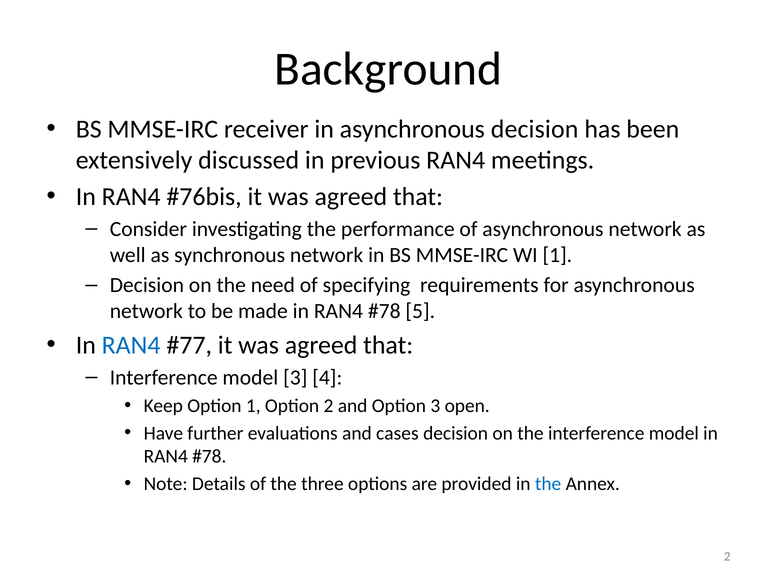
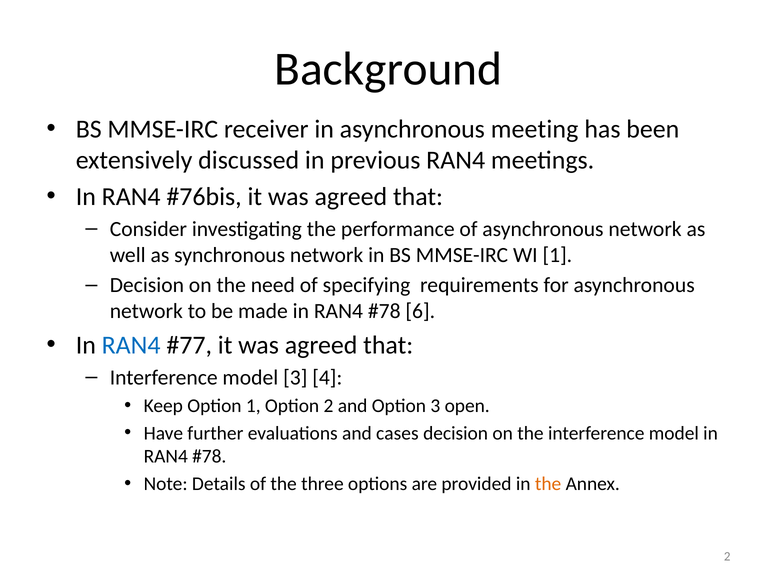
asynchronous decision: decision -> meeting (535, 129)
5: 5 -> 6 (420, 311)
the colour: blue -> orange (548, 483)
